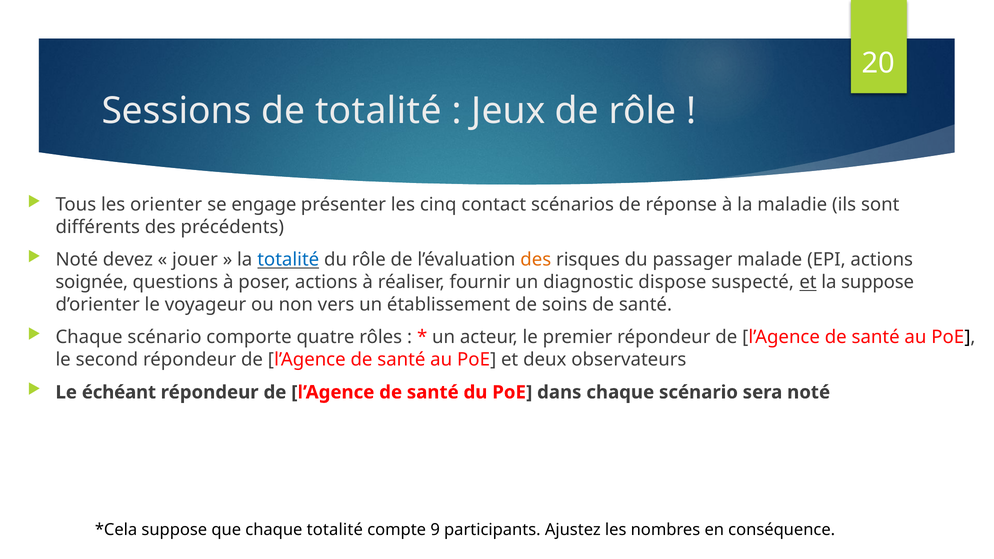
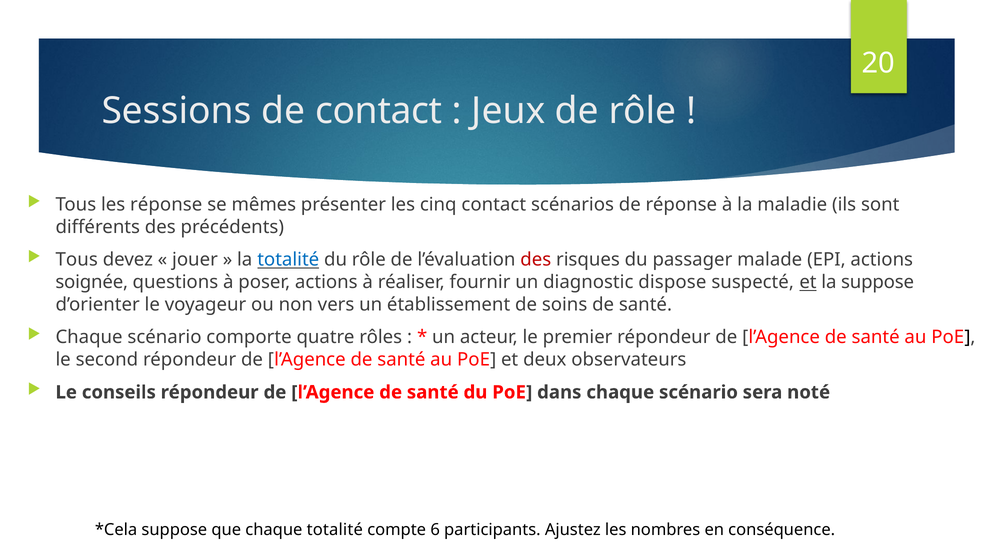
de totalité: totalité -> contact (379, 111)
les orienter: orienter -> réponse (166, 205)
engage: engage -> mêmes (264, 205)
Noté: Noté -> Tous (77, 260)
des colour: orange -> red (536, 260)
échéant: échéant -> conseils (119, 392)
9: 9 -> 6 (435, 530)
